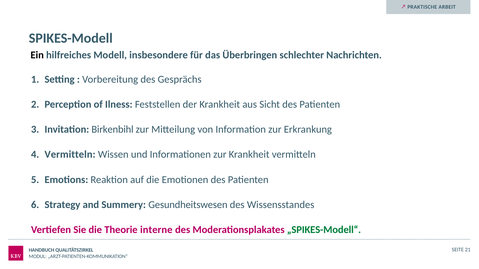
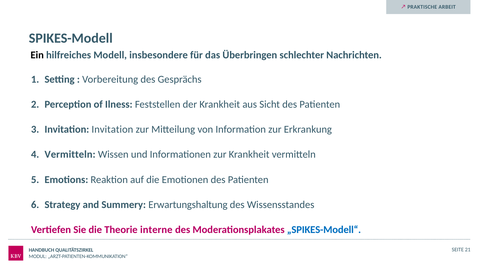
Invitation Birkenbihl: Birkenbihl -> Invitation (112, 130)
Gesundheitswesen: Gesundheitswesen -> Erwartungshaltung (188, 205)
„SPIKES-Modell“ colour: green -> blue (324, 230)
